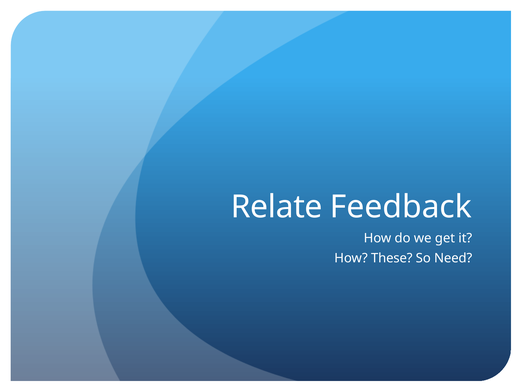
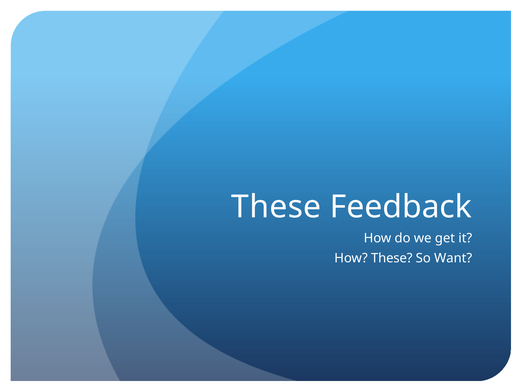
Relate: Relate -> These (276, 207)
Need: Need -> Want (453, 258)
